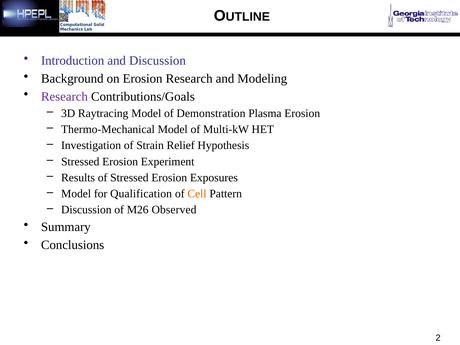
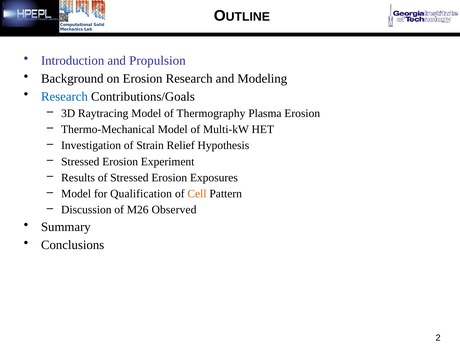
and Discussion: Discussion -> Propulsion (157, 61)
Research colour: purple -> blue (64, 96)
Demonstration: Demonstration -> Thermography (211, 113)
